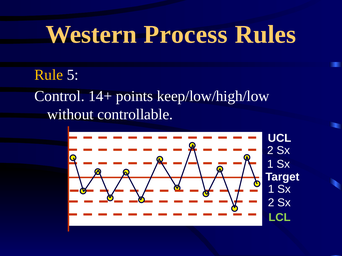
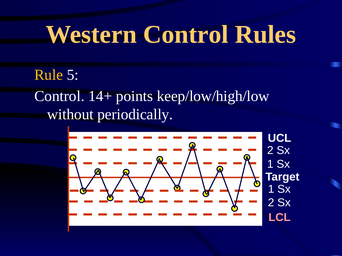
Western Process: Process -> Control (186, 34)
controllable: controllable -> periodically (135, 115)
LCL colour: light green -> pink (280, 218)
